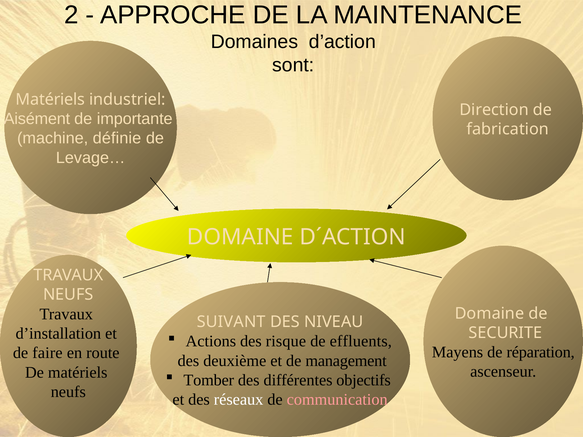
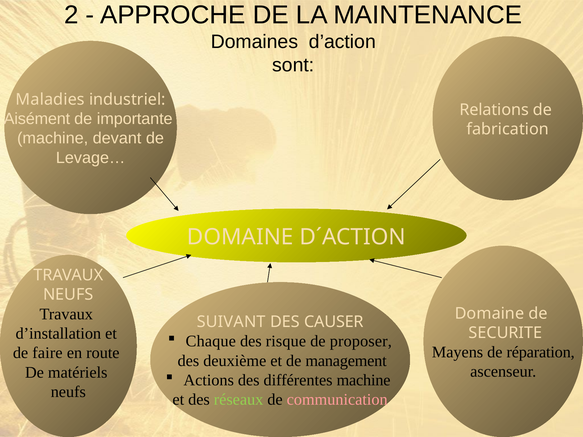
Matériels: Matériels -> Maladies (50, 100)
Direction: Direction -> Relations (494, 110)
définie: définie -> devant (117, 138)
NIVEAU: NIVEAU -> CAUSER (334, 322)
Actions: Actions -> Chaque (211, 341)
effluents: effluents -> proposer (361, 341)
Tomber: Tomber -> Actions (209, 380)
différentes objectifs: objectifs -> machine (364, 380)
réseaux colour: white -> light green (239, 400)
